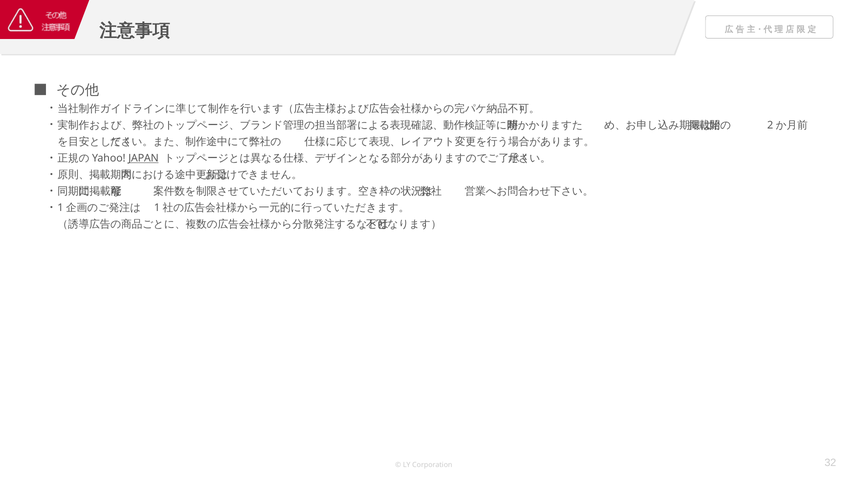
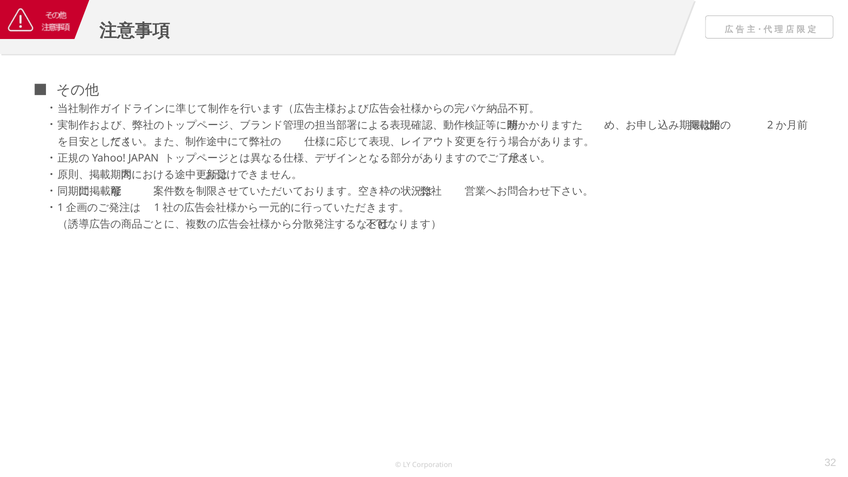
JAPAN underline: present -> none (144, 158)
